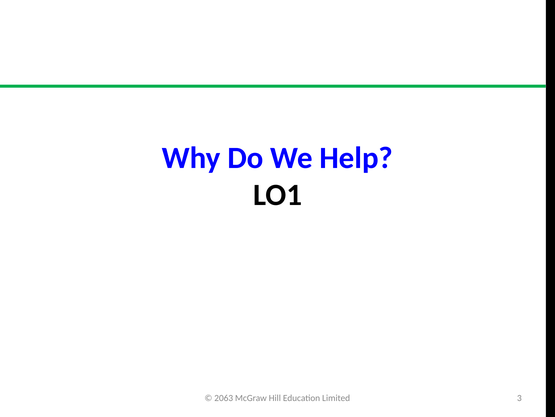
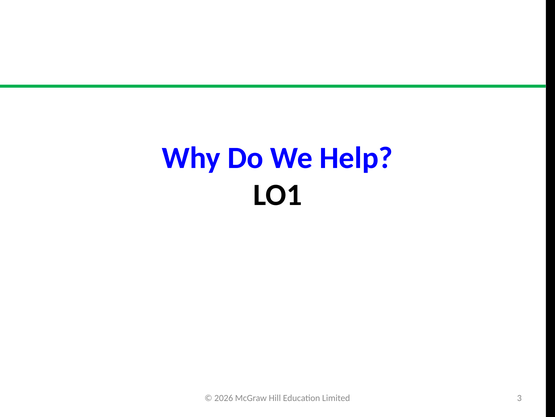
2063: 2063 -> 2026 (224, 397)
